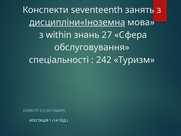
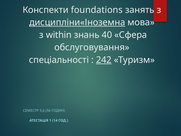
seventeenth: seventeenth -> foundations (97, 10)
27: 27 -> 40 (107, 35)
242 underline: none -> present (104, 60)
